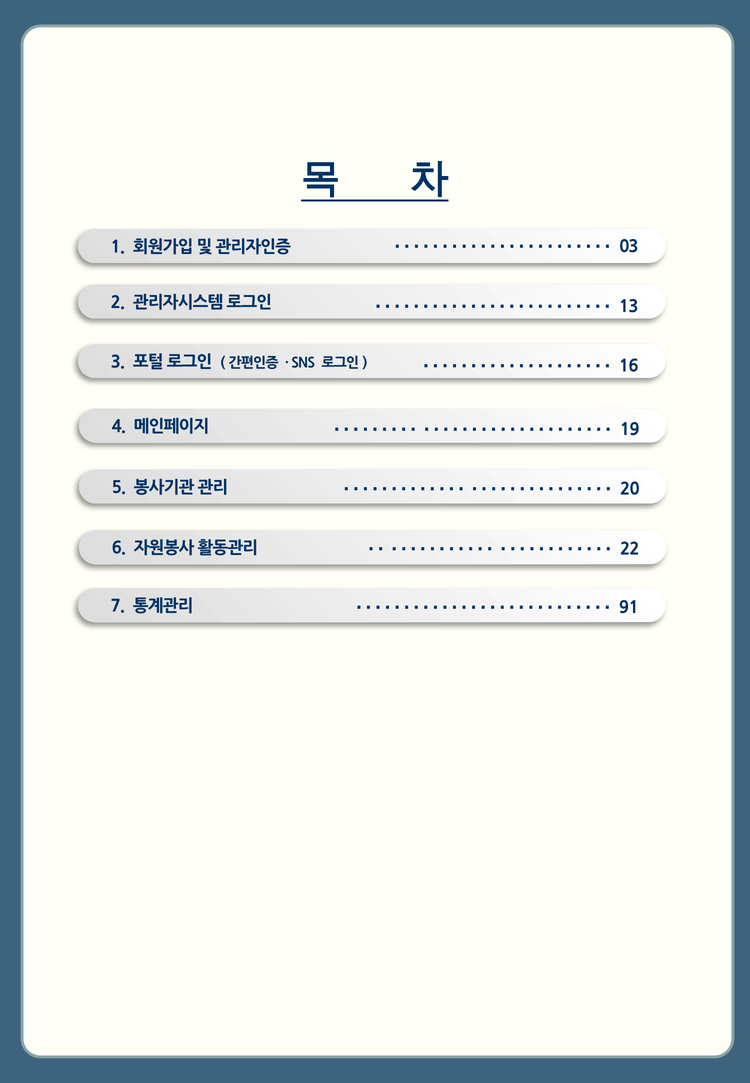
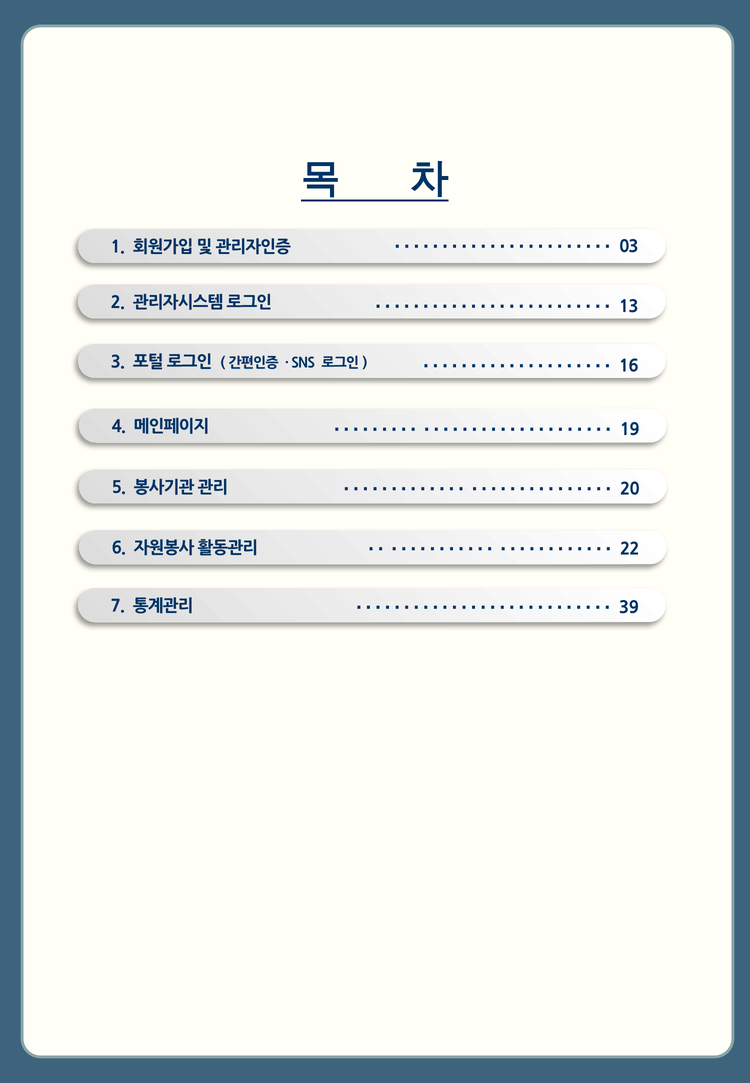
91: 91 -> 39 (629, 608)
